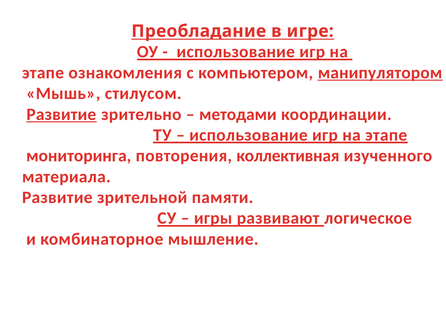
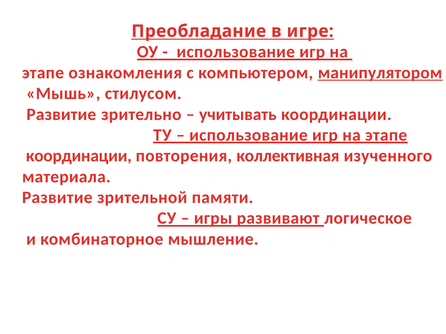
Развитие underline: present -> none (61, 114)
методами: методами -> учитывать (238, 114)
мониторинга: мониторинга -> координации (79, 156)
